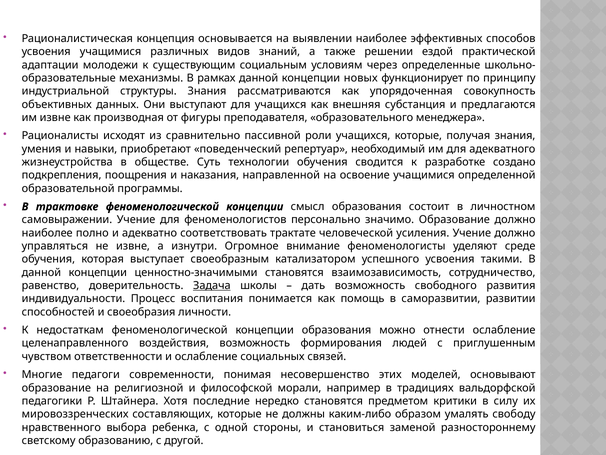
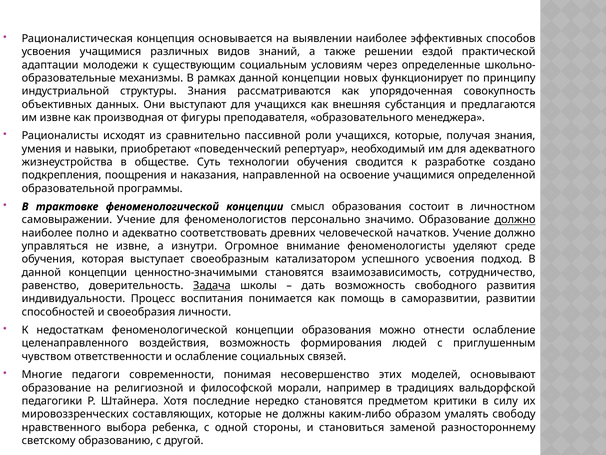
должно underline: none -> present (515, 220)
трактате: трактате -> древних (293, 233)
усиления: усиления -> начатков (423, 233)
такими: такими -> подход (501, 259)
